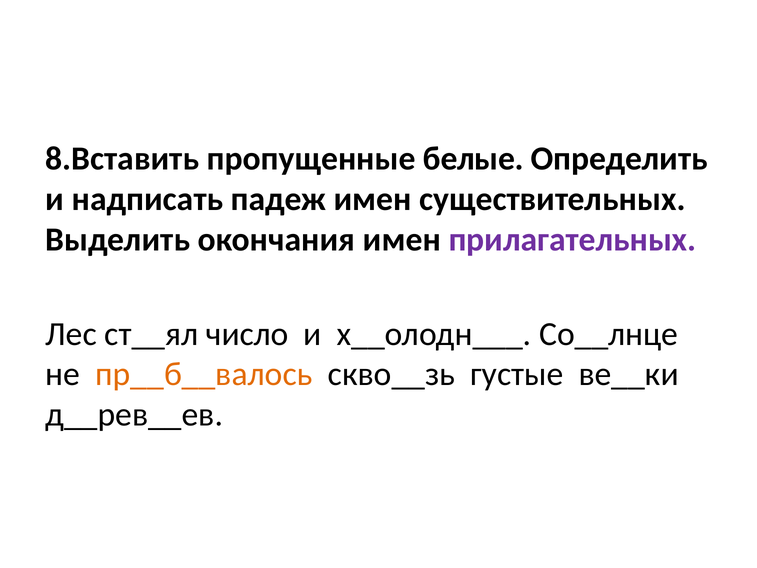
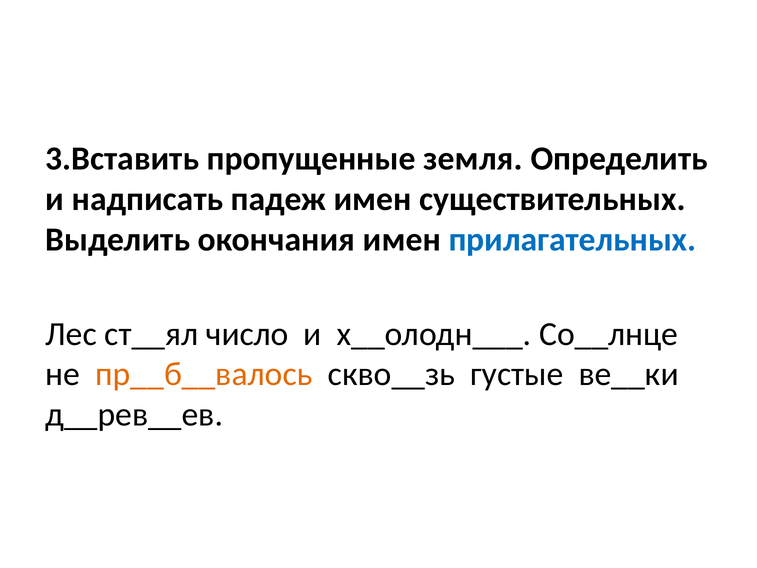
8.Вставить: 8.Вставить -> 3.Вставить (122, 159)
белые: белые -> земля (473, 159)
прилагательных colour: purple -> blue (572, 240)
